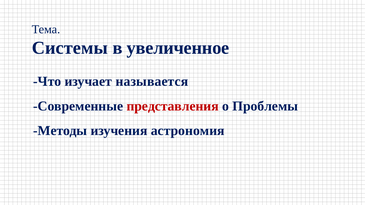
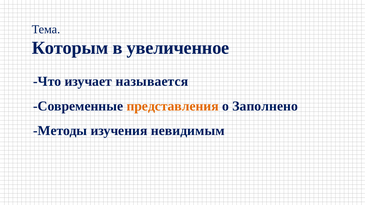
Системы: Системы -> Которым (70, 48)
представления colour: red -> orange (173, 106)
Проблемы: Проблемы -> Заполнено (265, 106)
астрономия: астрономия -> невидимым (188, 131)
